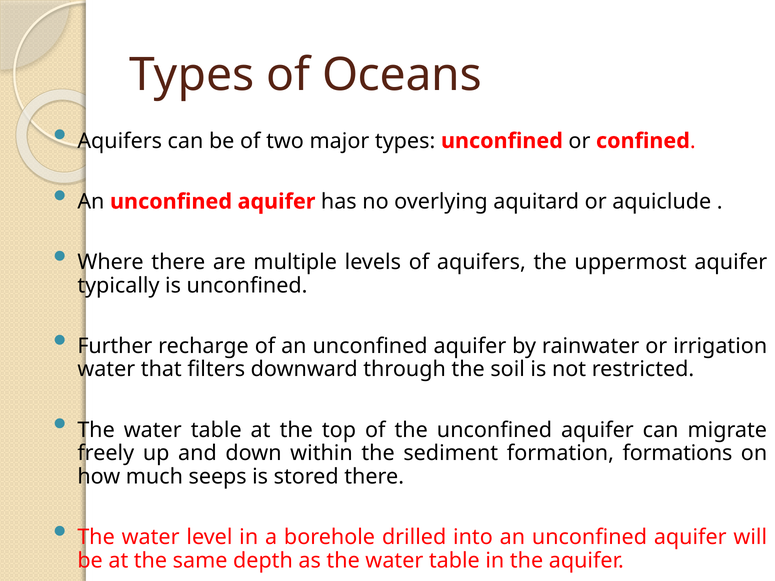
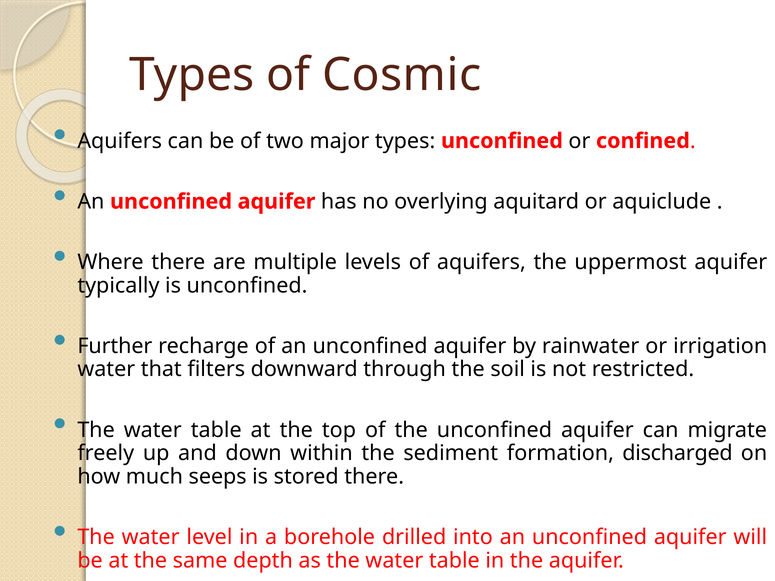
Oceans: Oceans -> Cosmic (402, 75)
formations: formations -> discharged (677, 453)
